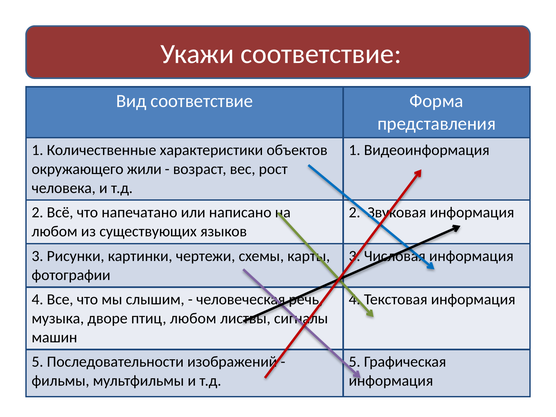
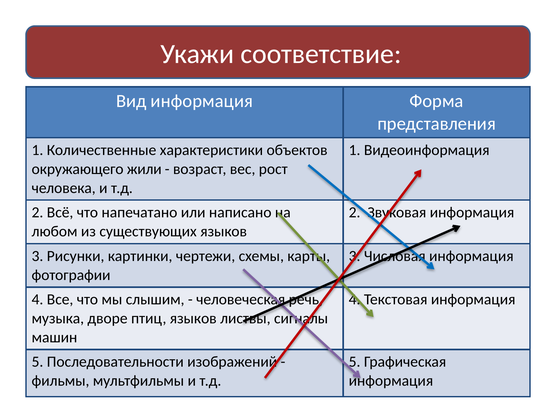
Вид соответствие: соответствие -> информация (202, 101)
птиц любом: любом -> языков (193, 318)
